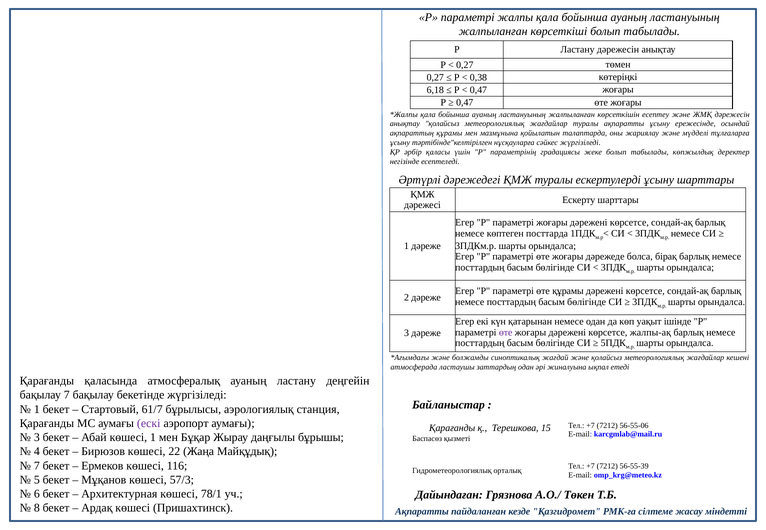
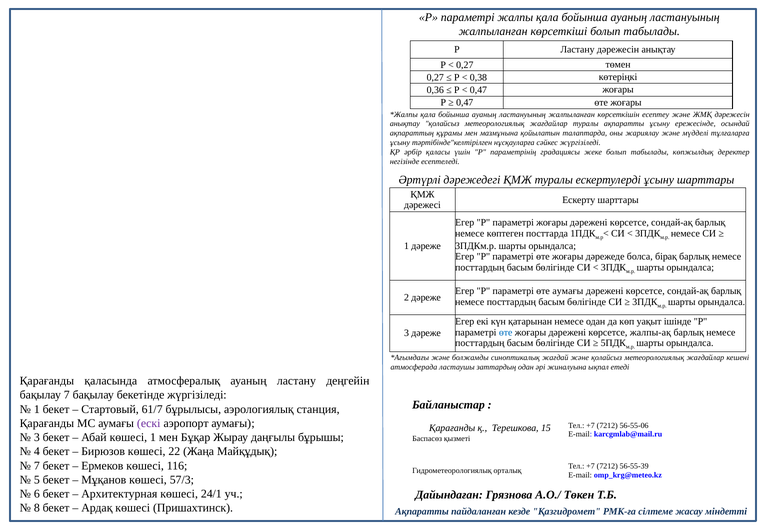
6,18: 6,18 -> 0,36 (435, 90)
өте құрамы: құрамы -> аумағы (568, 291)
өте colour: purple -> blue (506, 332)
78/1: 78/1 -> 24/1 (211, 494)
